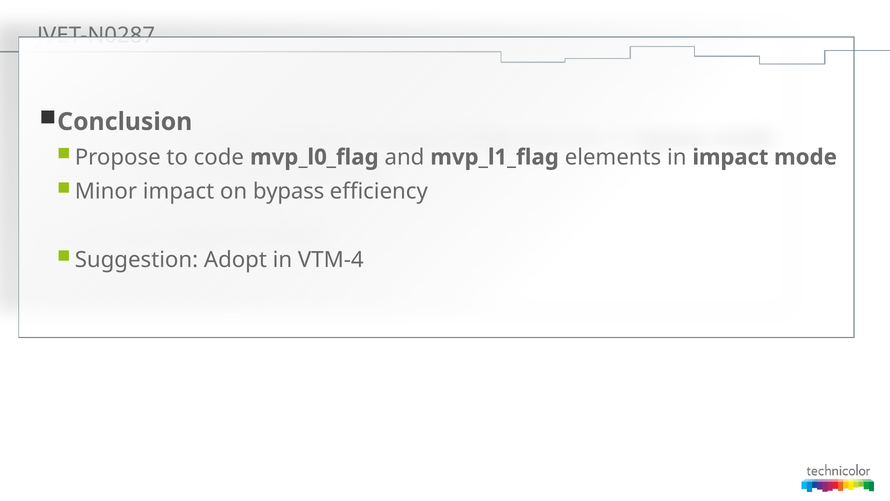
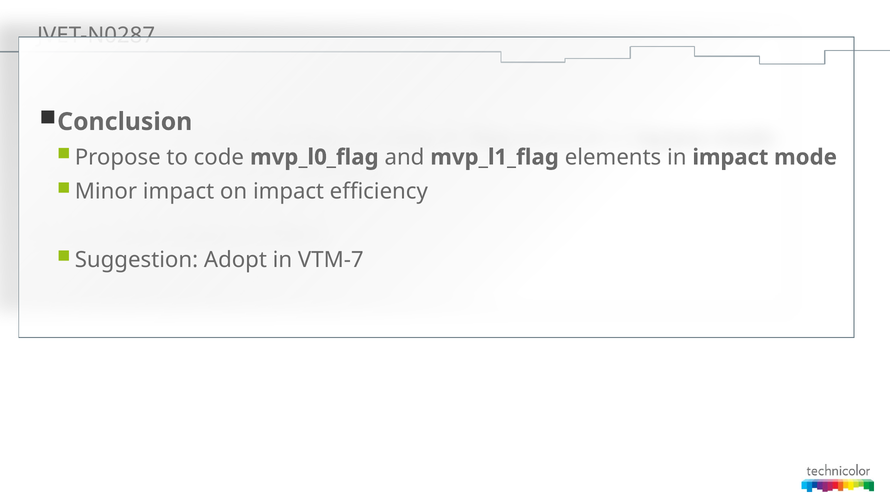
on bypass: bypass -> impact (289, 191)
VTM-4: VTM-4 -> VTM-7 (331, 260)
